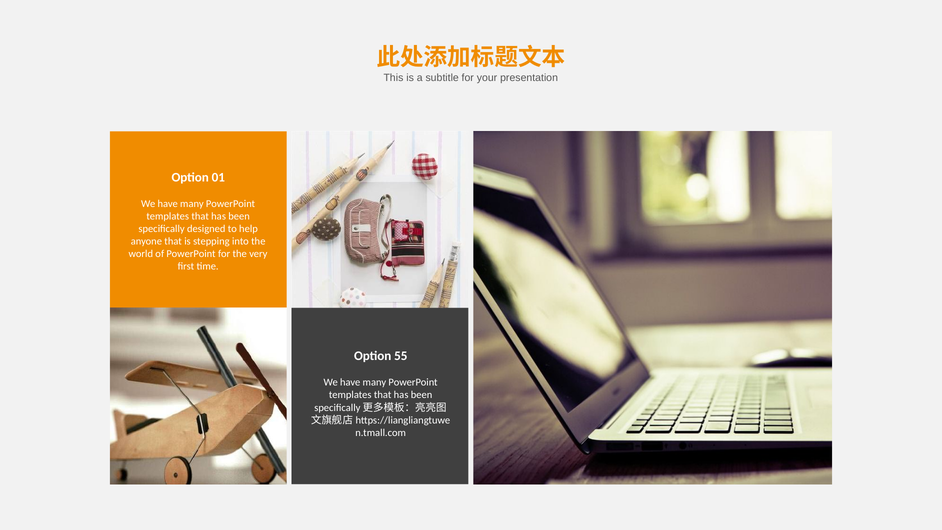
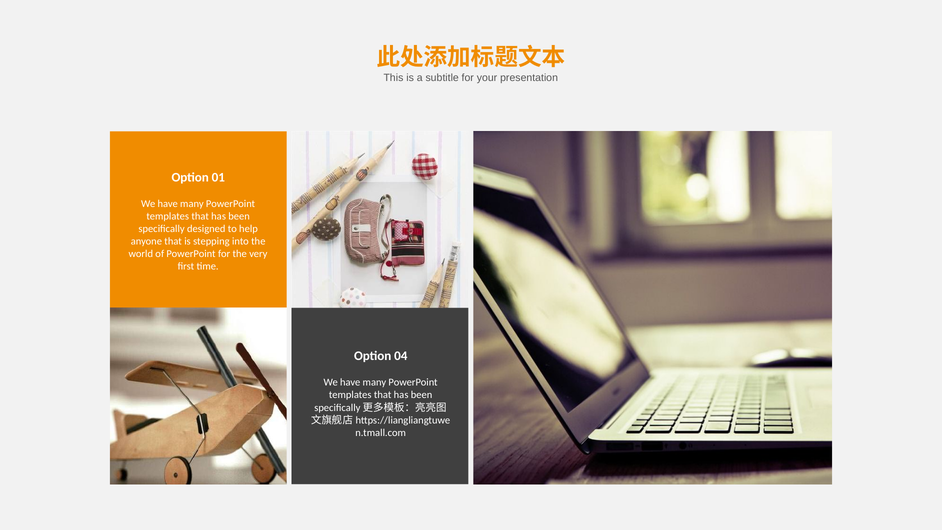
55: 55 -> 04 (401, 356)
